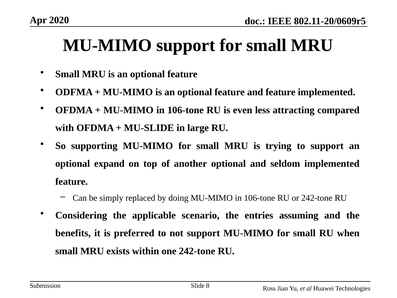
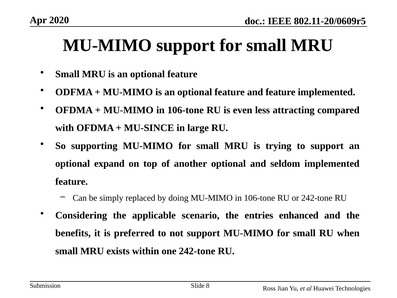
MU-SLIDE: MU-SLIDE -> MU-SINCE (149, 128)
assuming: assuming -> enhanced (299, 215)
